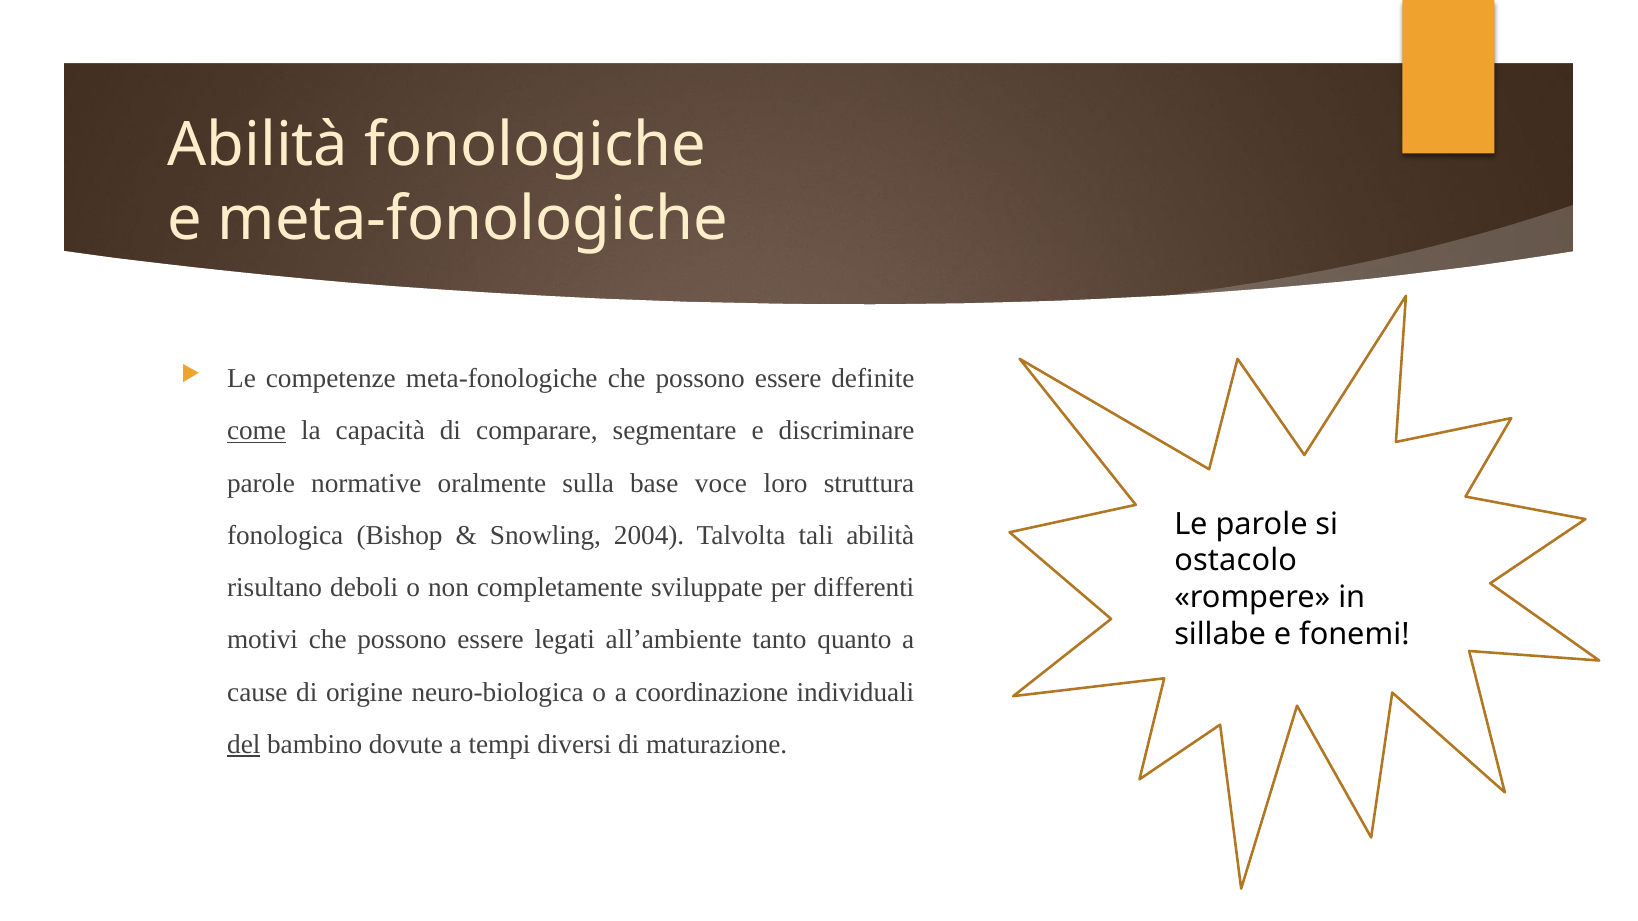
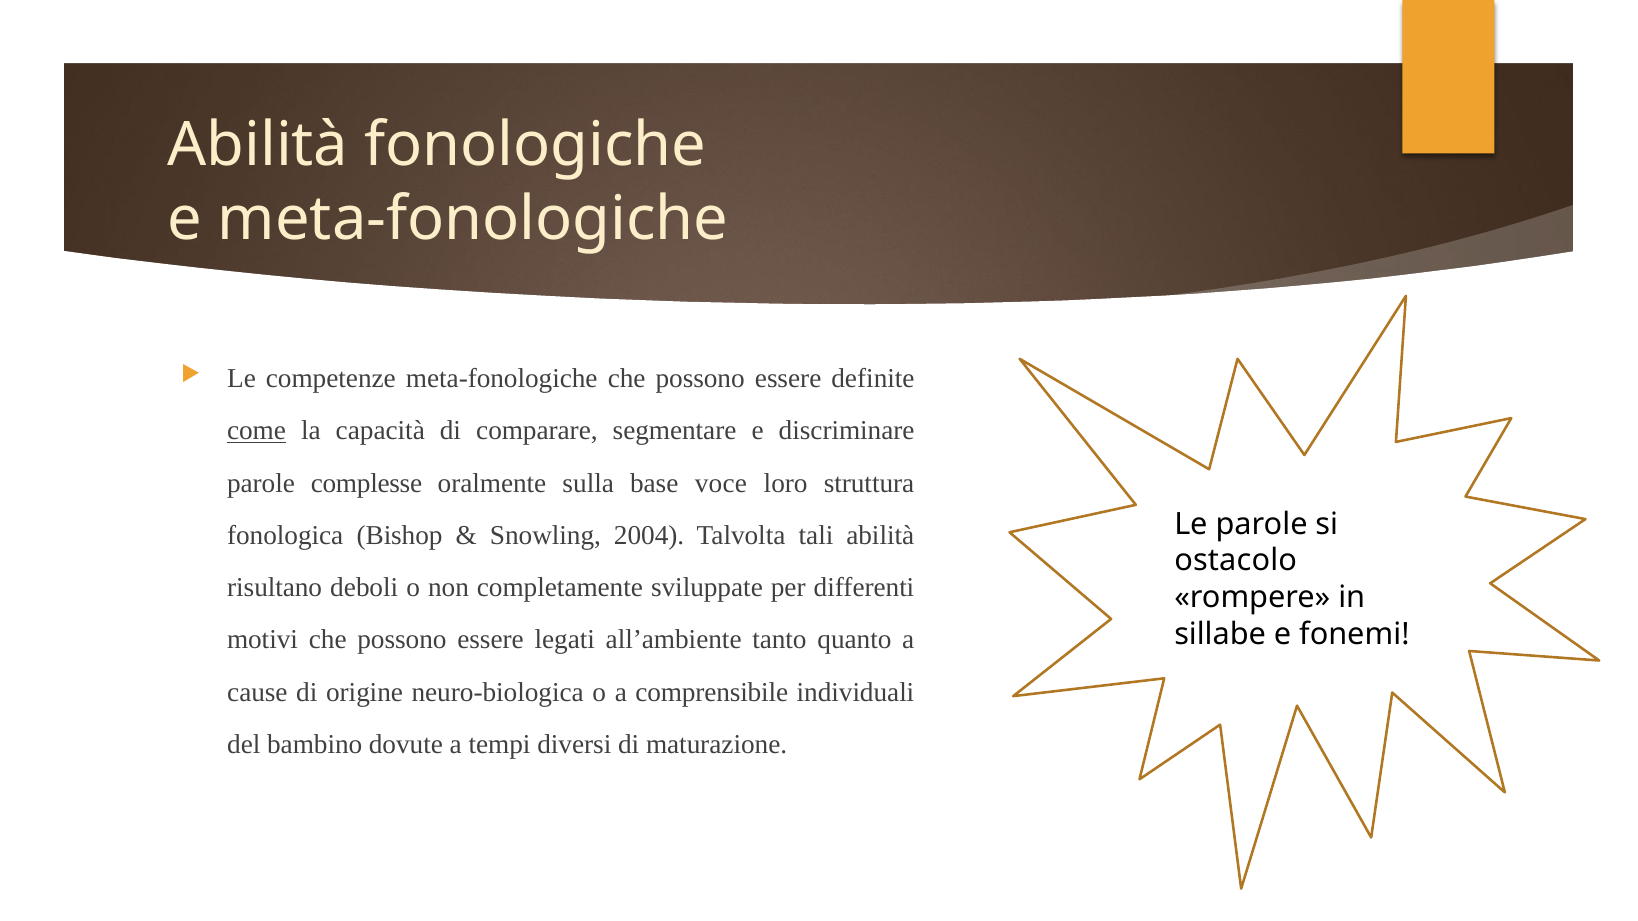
normative: normative -> complesse (366, 483)
coordinazione: coordinazione -> comprensibile (712, 692)
del underline: present -> none (244, 745)
